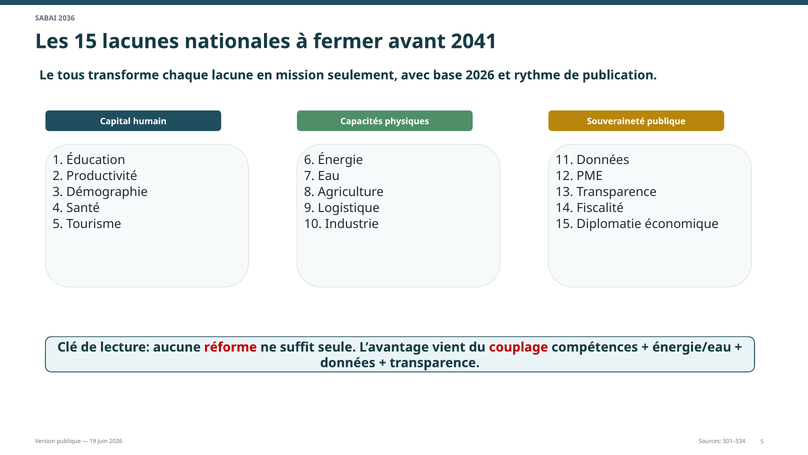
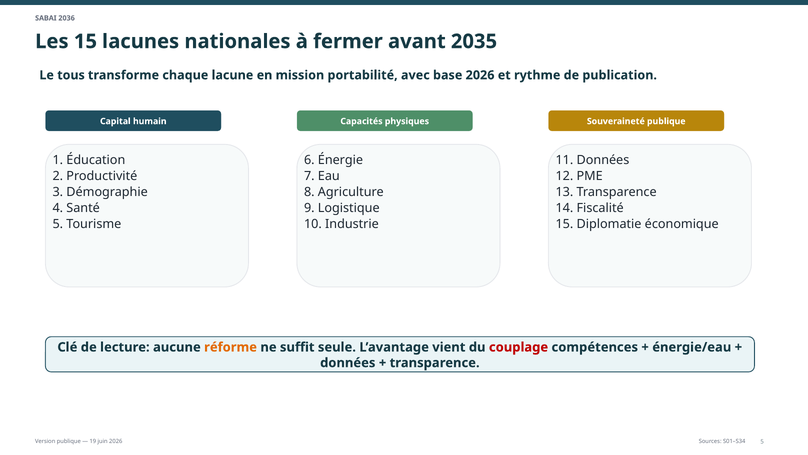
2041: 2041 -> 2035 (474, 41)
seulement: seulement -> portabilité (363, 75)
réforme colour: red -> orange (231, 347)
